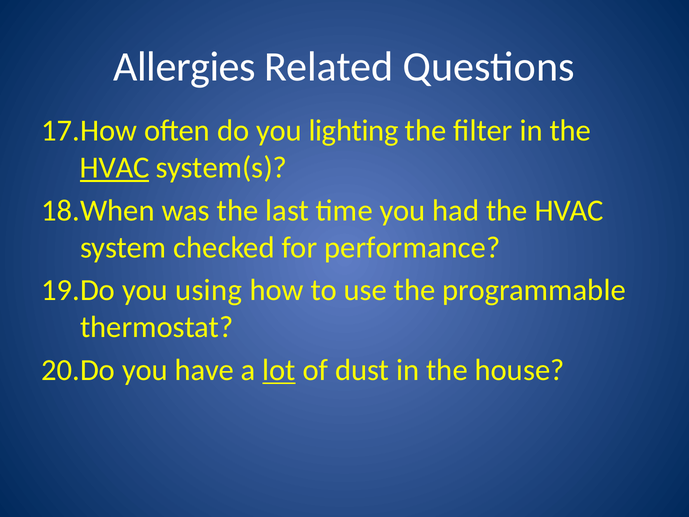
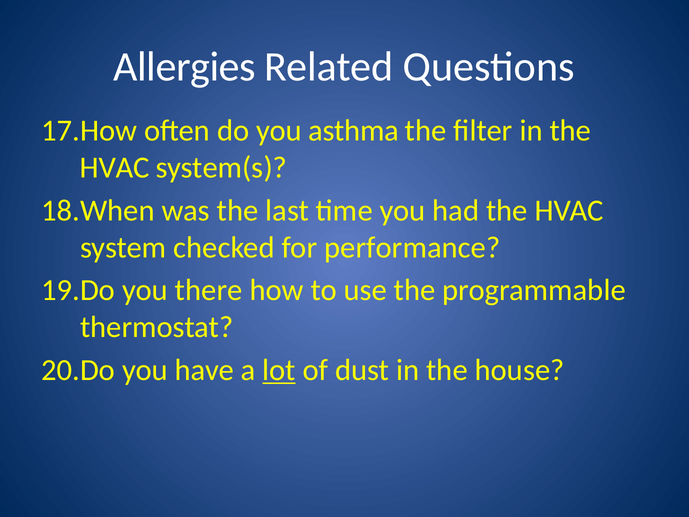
lighting: lighting -> asthma (354, 131)
HVAC underline: present -> none (115, 168)
using: using -> there (209, 290)
